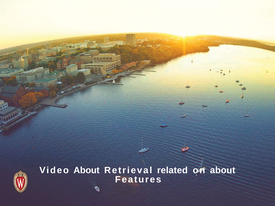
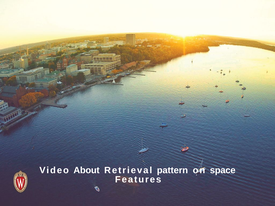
related: related -> pattern (172, 171)
on about: about -> space (223, 171)
